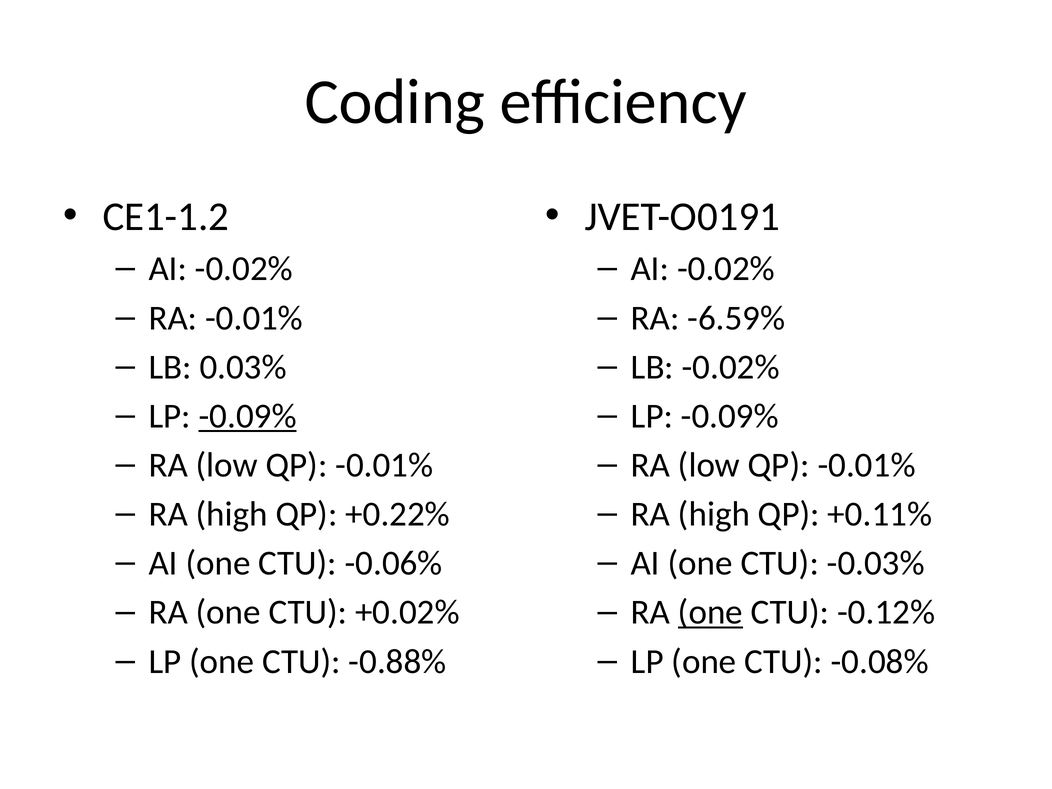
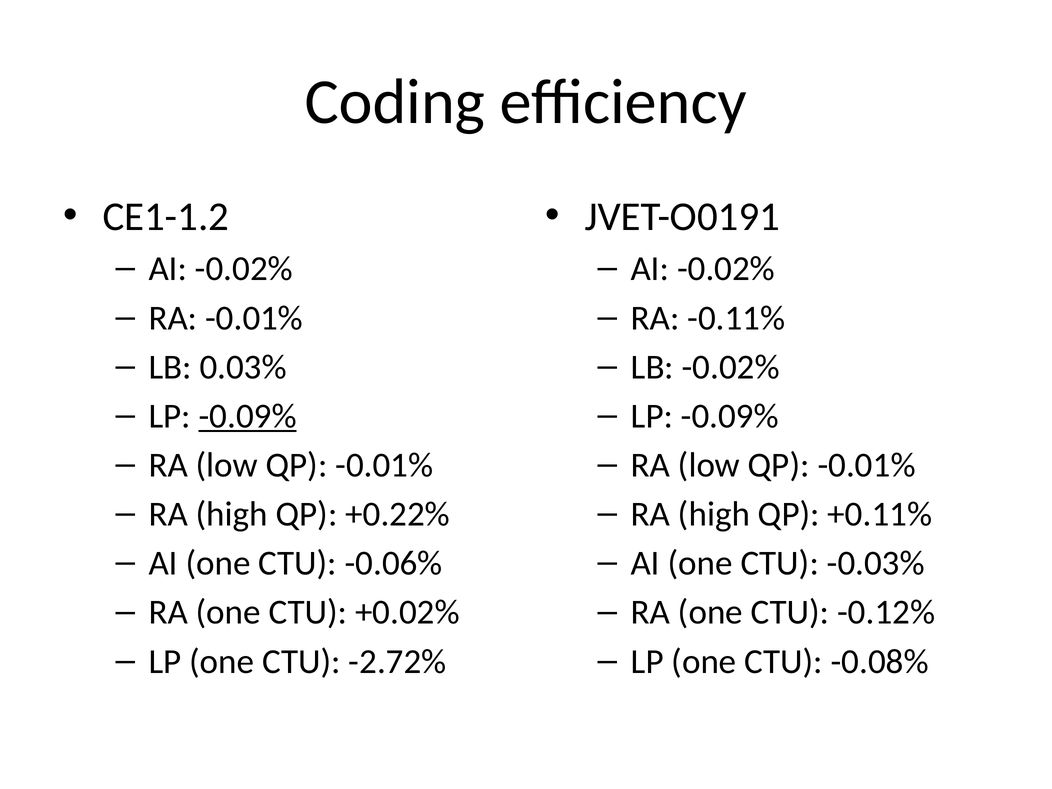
-6.59%: -6.59% -> -0.11% (736, 318)
one underline: present -> none (710, 612)
-0.88%: -0.88% -> -2.72% (397, 661)
